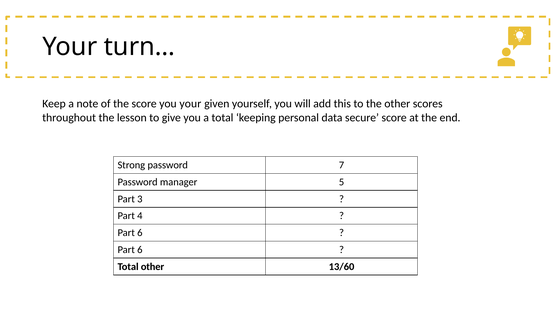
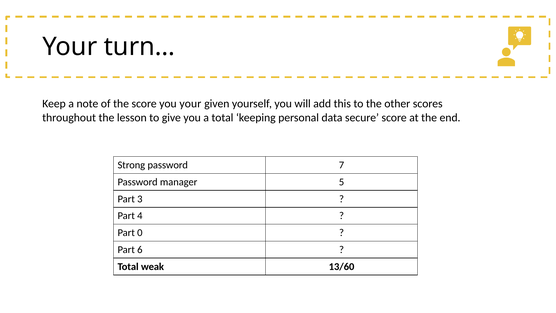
6: 6 -> 0 (140, 233)
Total other: other -> weak (152, 266)
